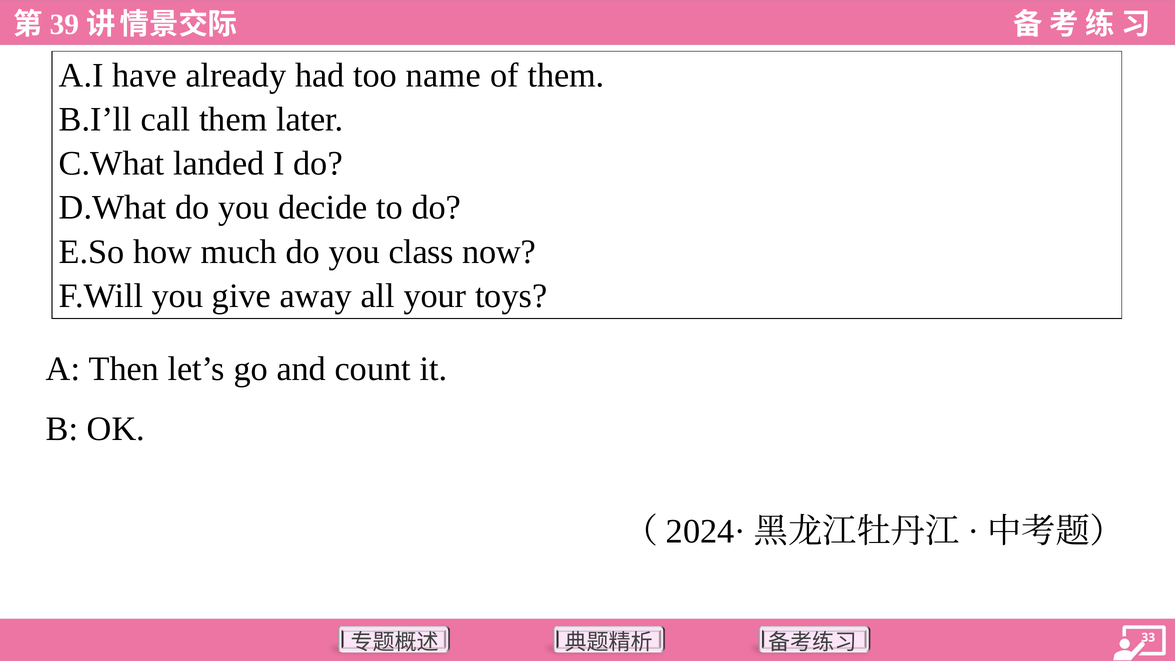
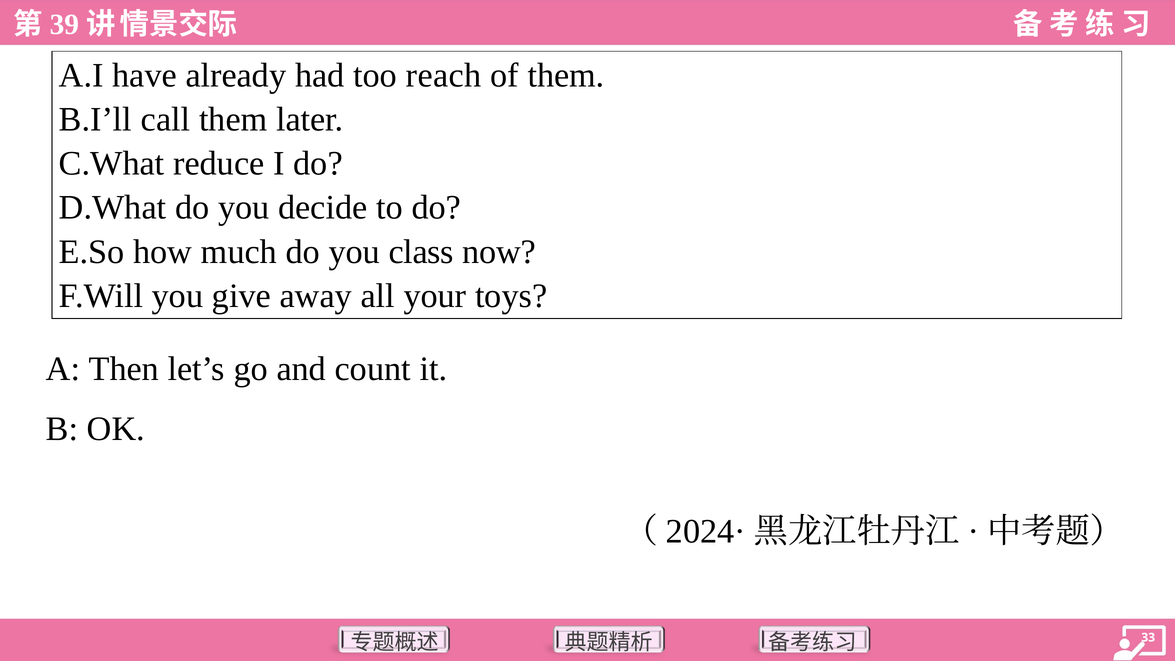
name: name -> reach (444, 75)
landed: landed -> reduce (219, 164)
